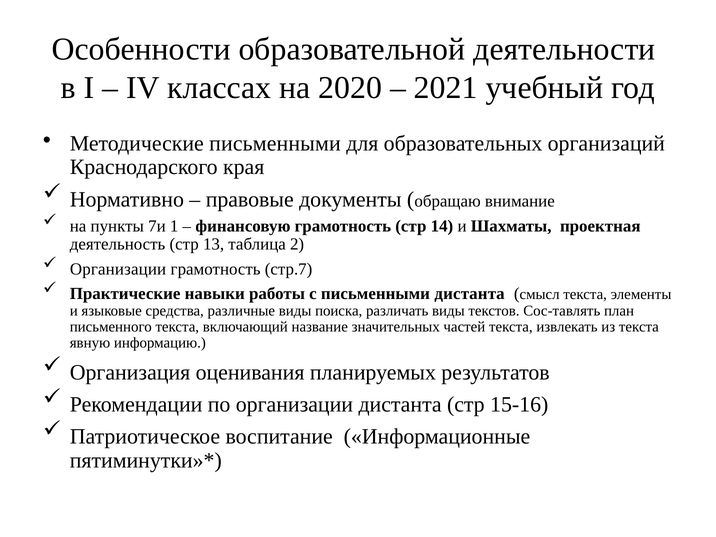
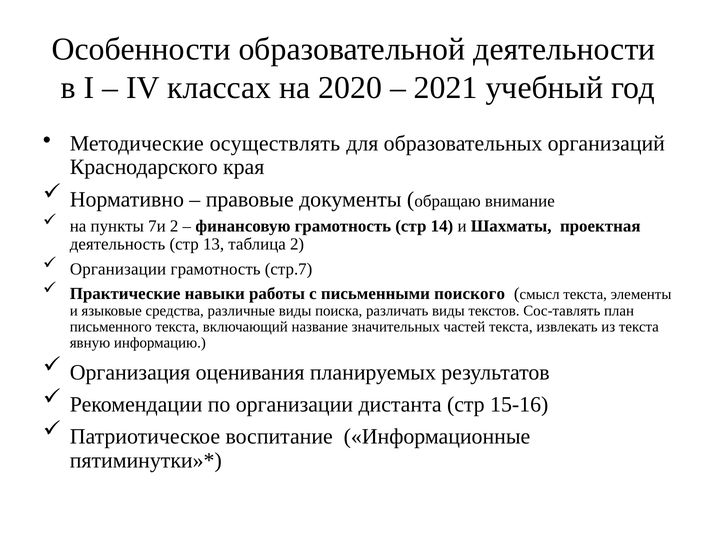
Методические письменными: письменными -> осуществлять (275, 144)
7и 1: 1 -> 2 (174, 226)
письменными дистанта: дистанта -> поиского (470, 294)
